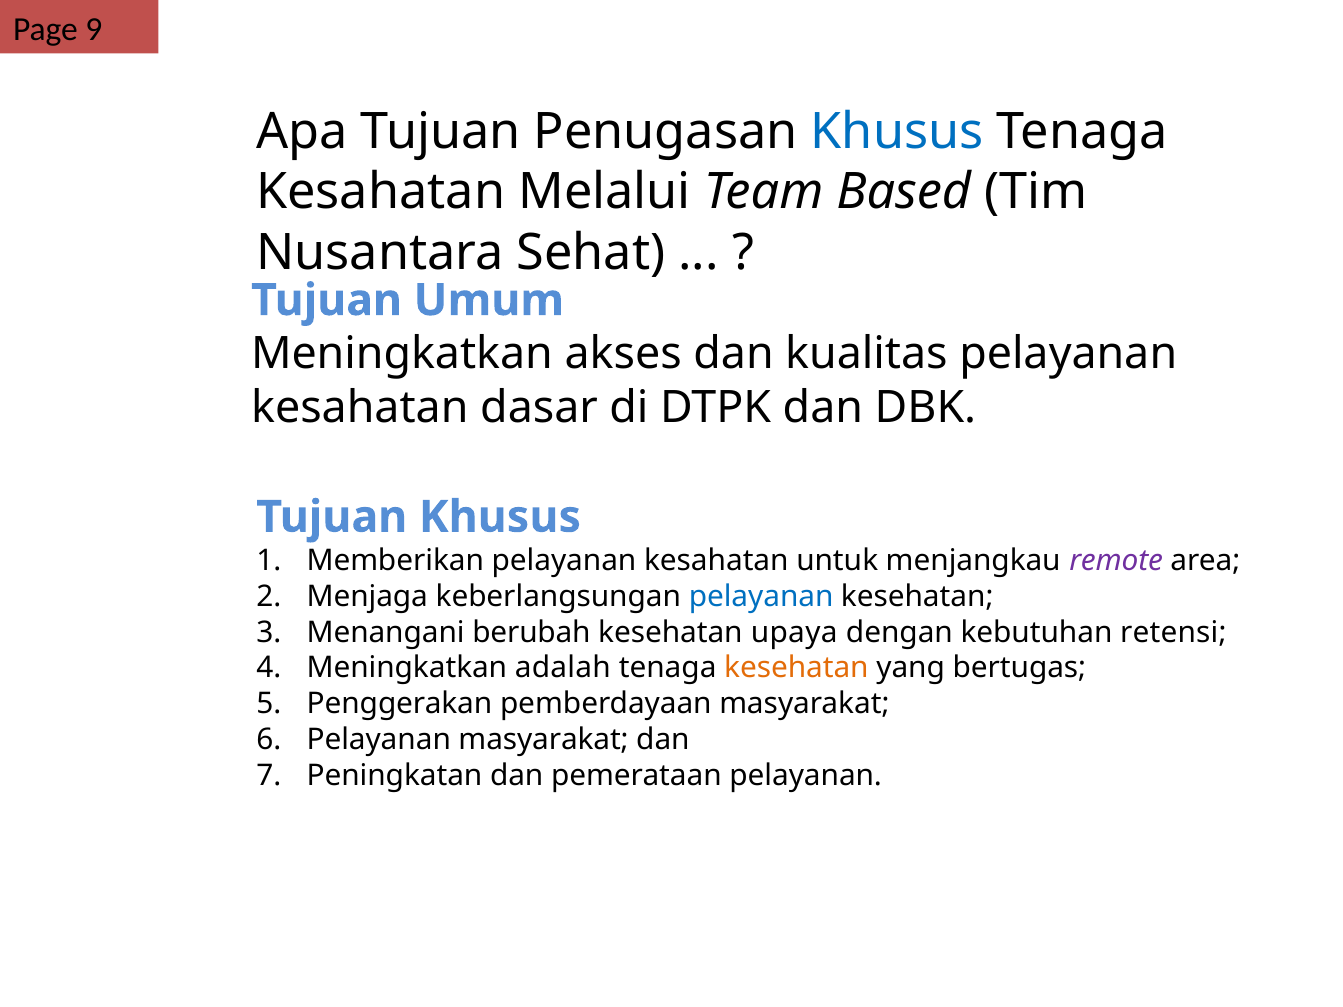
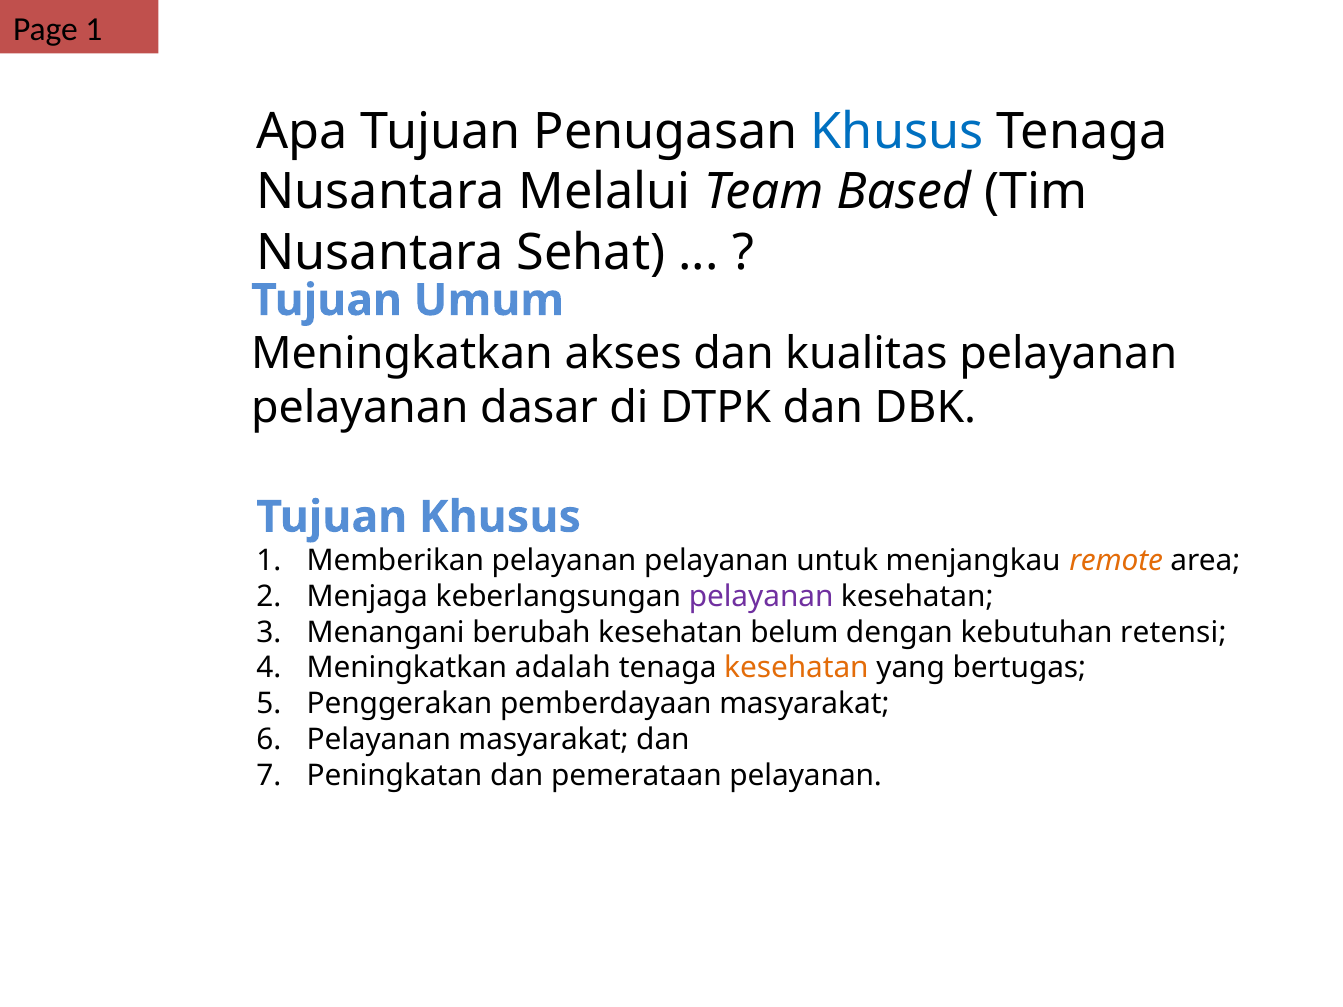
Page 9: 9 -> 1 (94, 29)
Kesahatan: Kesahatan -> Nusantara (381, 192)
kesahatan: kesahatan -> pelayanan (360, 408)
Memberikan pelayanan kesahatan: kesahatan -> pelayanan (716, 561)
remote colour: purple -> orange (1116, 561)
pelayanan colour: blue -> purple (761, 597)
upaya: upaya -> belum (794, 632)
